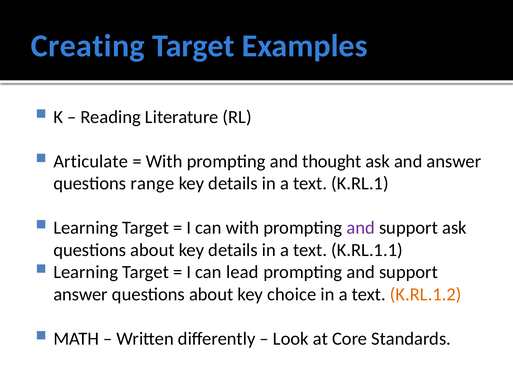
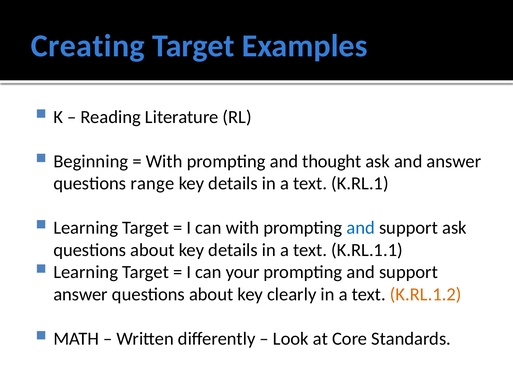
Articulate: Articulate -> Beginning (91, 162)
and colour: purple -> blue (361, 228)
lead: lead -> your (243, 273)
choice: choice -> clearly (292, 295)
